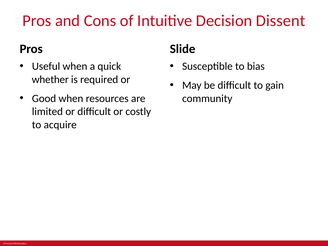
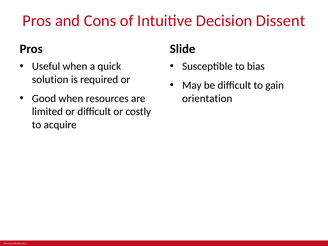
whether: whether -> solution (50, 79)
community: community -> orientation (207, 98)
